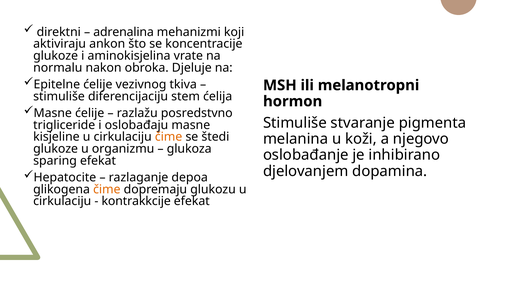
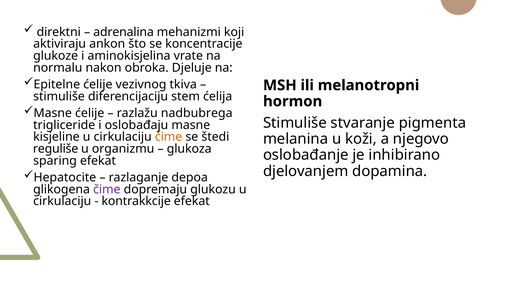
posredstvno: posredstvno -> nadbubrega (197, 113)
glukoze: glukoze -> reguliše (56, 149)
čime colour: orange -> purple (107, 189)
